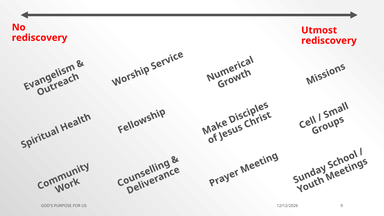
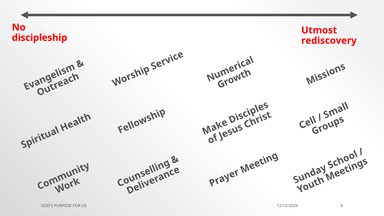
rediscovery: rediscovery -> discipleship (40, 38)
